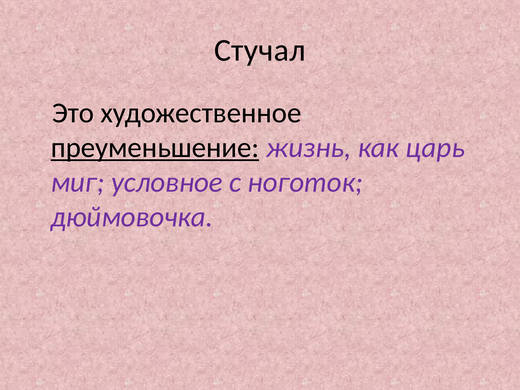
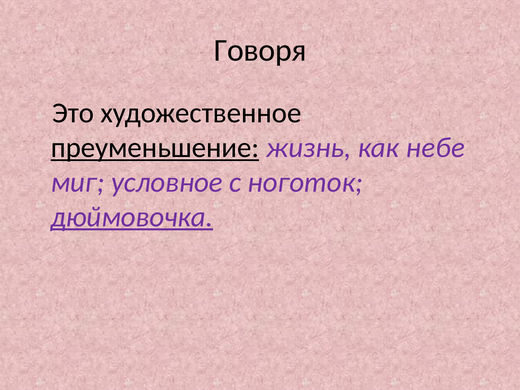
Стучал: Стучал -> Говоря (260, 50)
царь: царь -> небе (435, 148)
дюймовочка underline: none -> present (132, 217)
